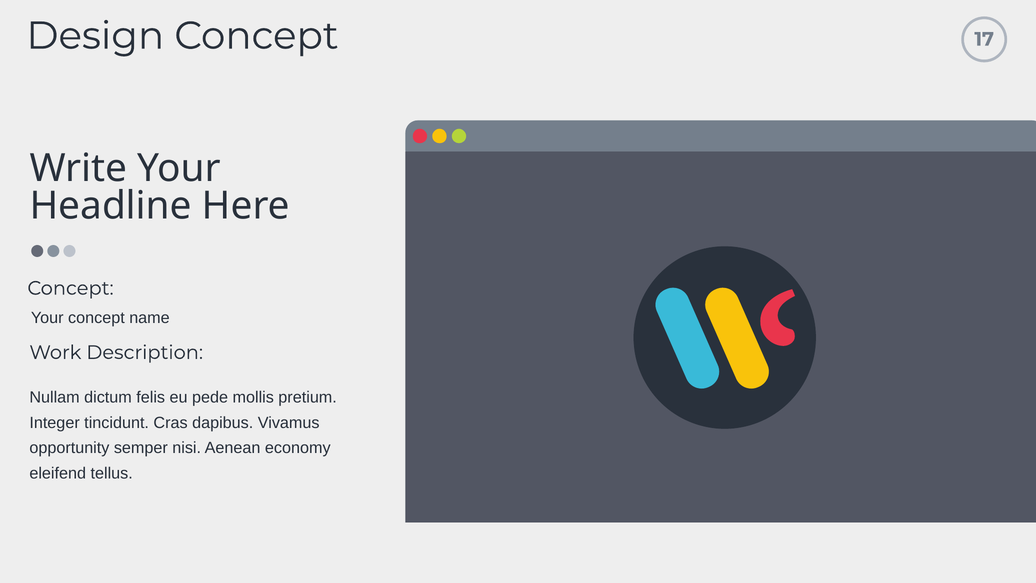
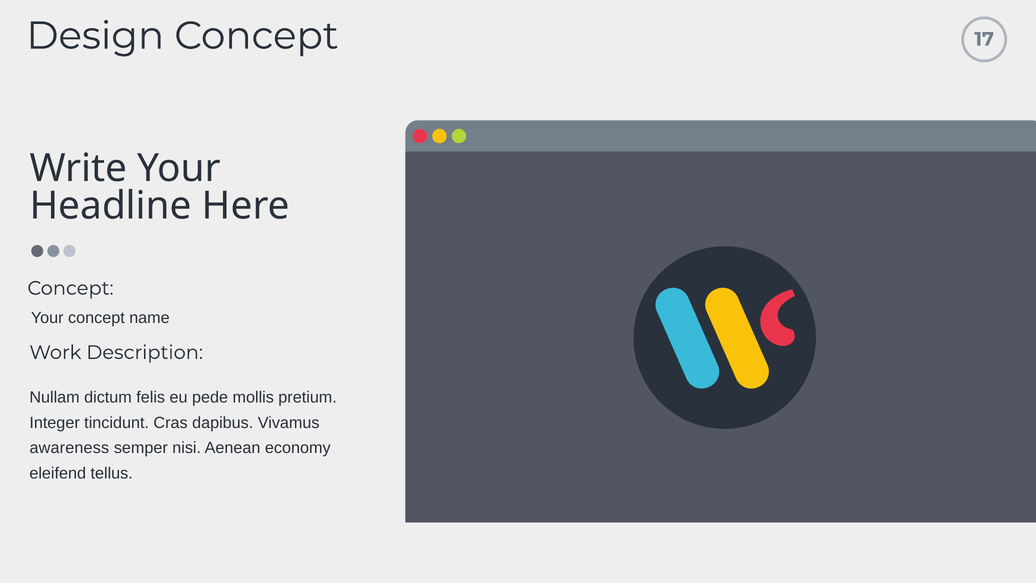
opportunity: opportunity -> awareness (69, 448)
